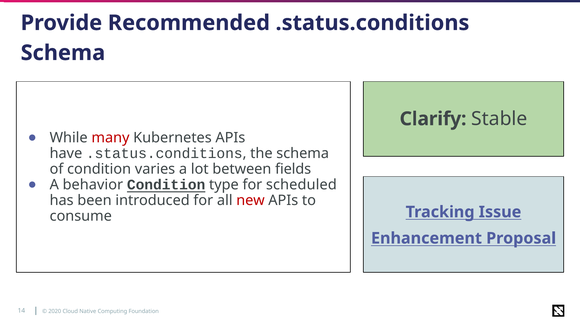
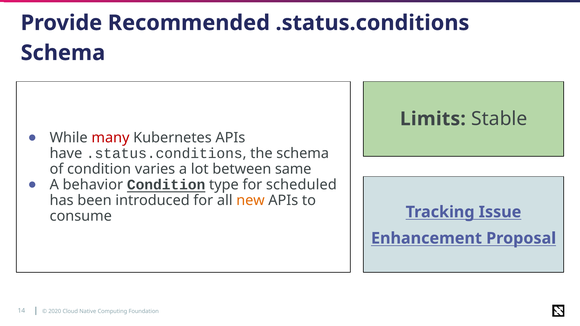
Clarify: Clarify -> Limits (433, 119)
fields: fields -> same (293, 169)
new colour: red -> orange (251, 201)
